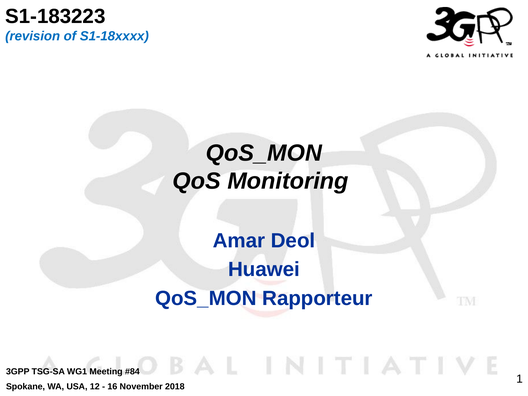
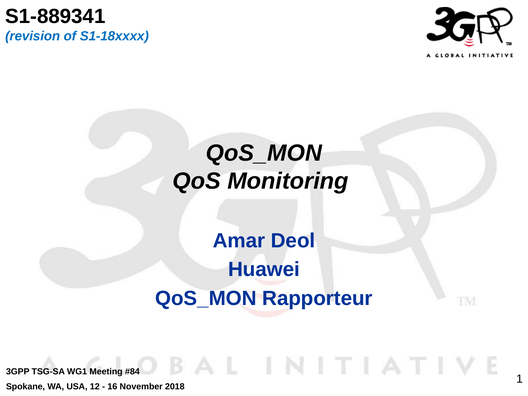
S1-183223: S1-183223 -> S1-889341 (55, 16)
